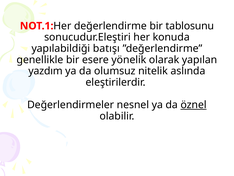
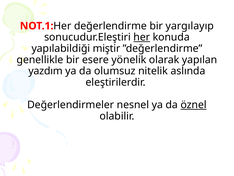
tablosunu: tablosunu -> yargılayıp (190, 26)
her underline: none -> present (142, 37)
batışı: batışı -> miştir (107, 48)
